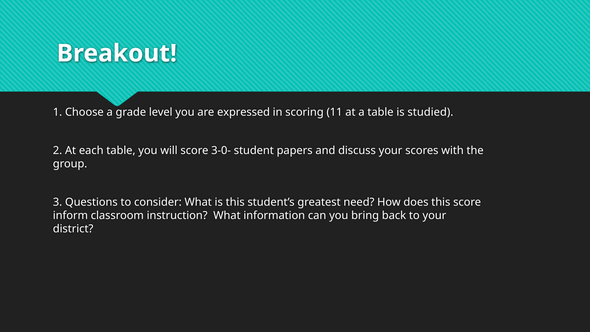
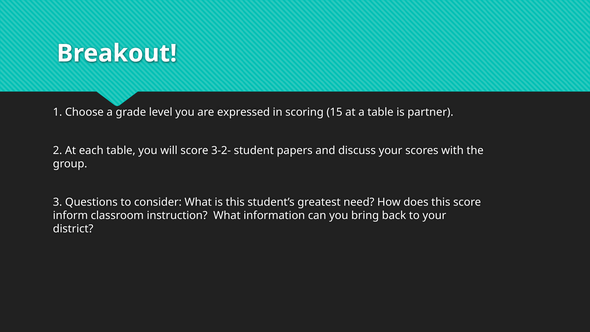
11: 11 -> 15 (334, 112)
studied: studied -> partner (430, 112)
3-0-: 3-0- -> 3-2- (221, 150)
